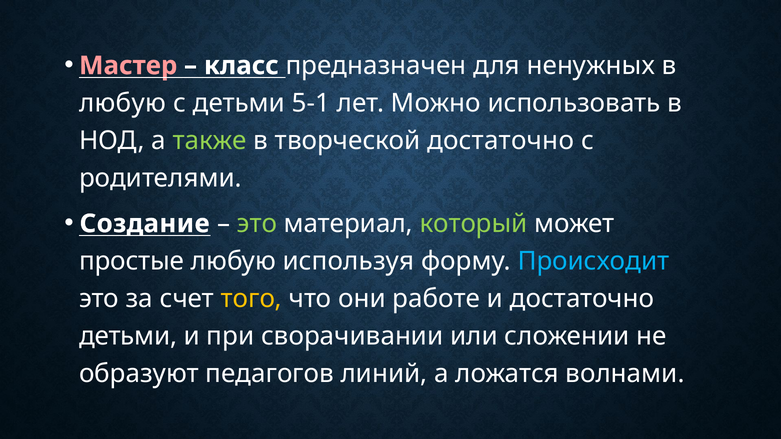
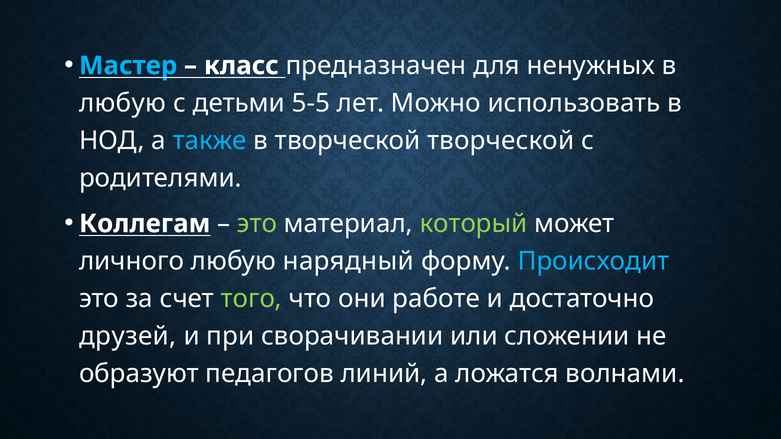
Мастер colour: pink -> light blue (128, 66)
5-1: 5-1 -> 5-5 (311, 103)
также colour: light green -> light blue (210, 141)
творческой достаточно: достаточно -> творческой (501, 141)
Создание: Создание -> Коллегам (145, 224)
простые: простые -> личного (132, 261)
используя: используя -> нарядный (348, 261)
того colour: yellow -> light green (251, 299)
детьми: детьми -> друзей (128, 336)
